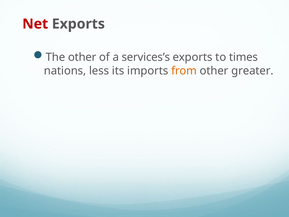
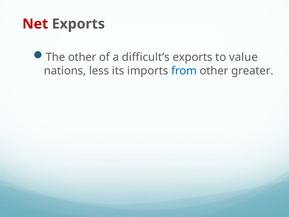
services’s: services’s -> difficult’s (146, 57)
times: times -> value (243, 57)
from colour: orange -> blue (184, 71)
